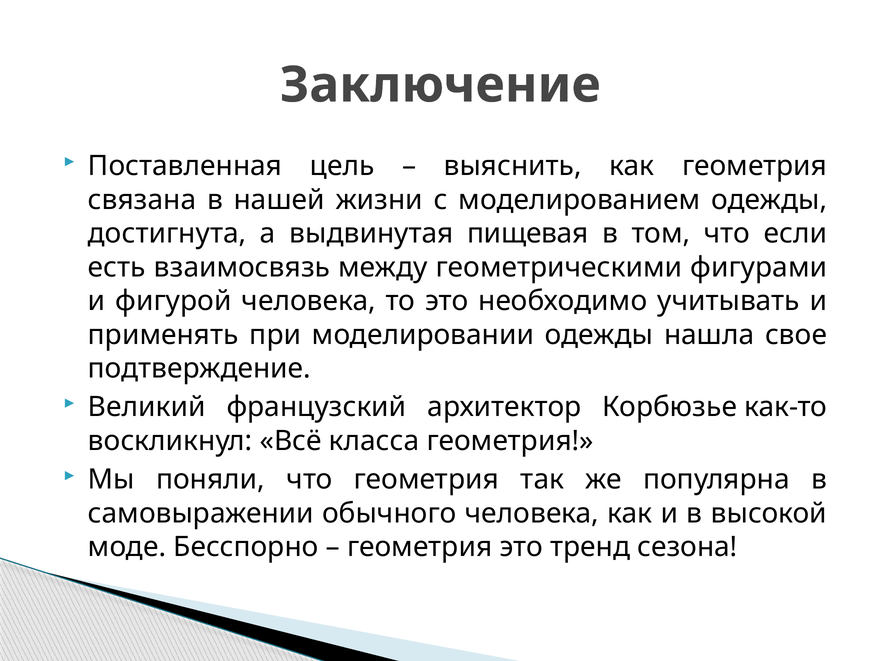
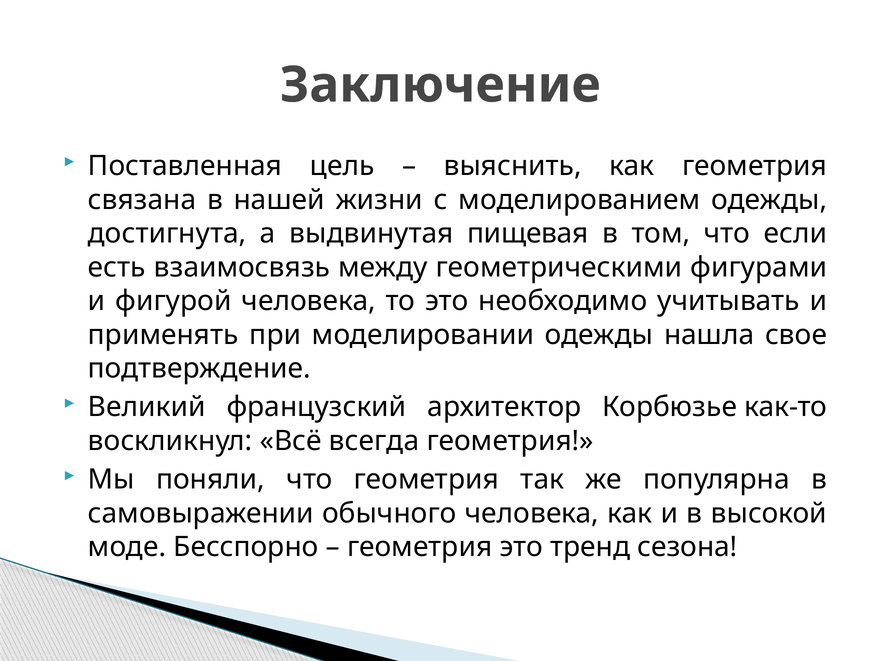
класса: класса -> всегда (374, 441)
